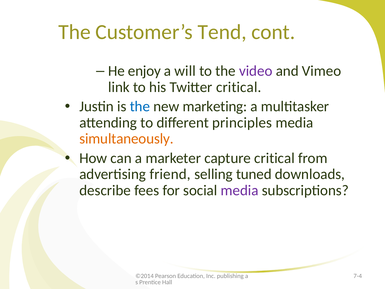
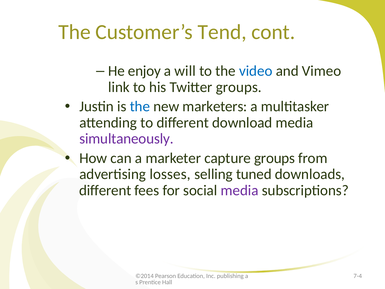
video colour: purple -> blue (256, 71)
Twitter critical: critical -> groups (239, 87)
marketing: marketing -> marketers (215, 106)
principles: principles -> download (242, 123)
simultaneously colour: orange -> purple (126, 139)
capture critical: critical -> groups (275, 158)
friend: friend -> losses (170, 174)
describe: describe -> different (105, 190)
